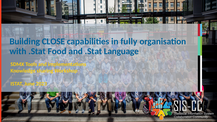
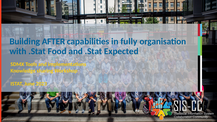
CLOSE: CLOSE -> AFTER (53, 41)
Language: Language -> Expected (121, 51)
